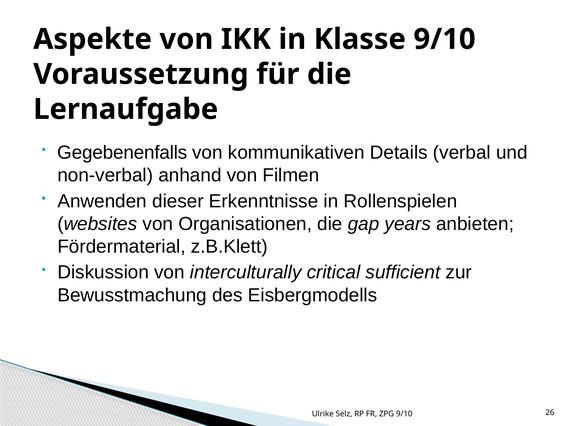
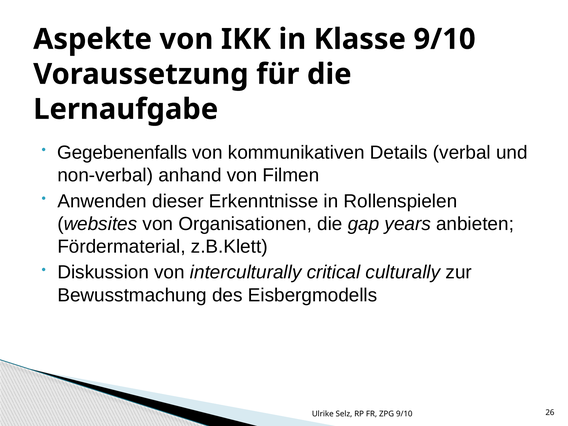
sufficient: sufficient -> culturally (403, 272)
